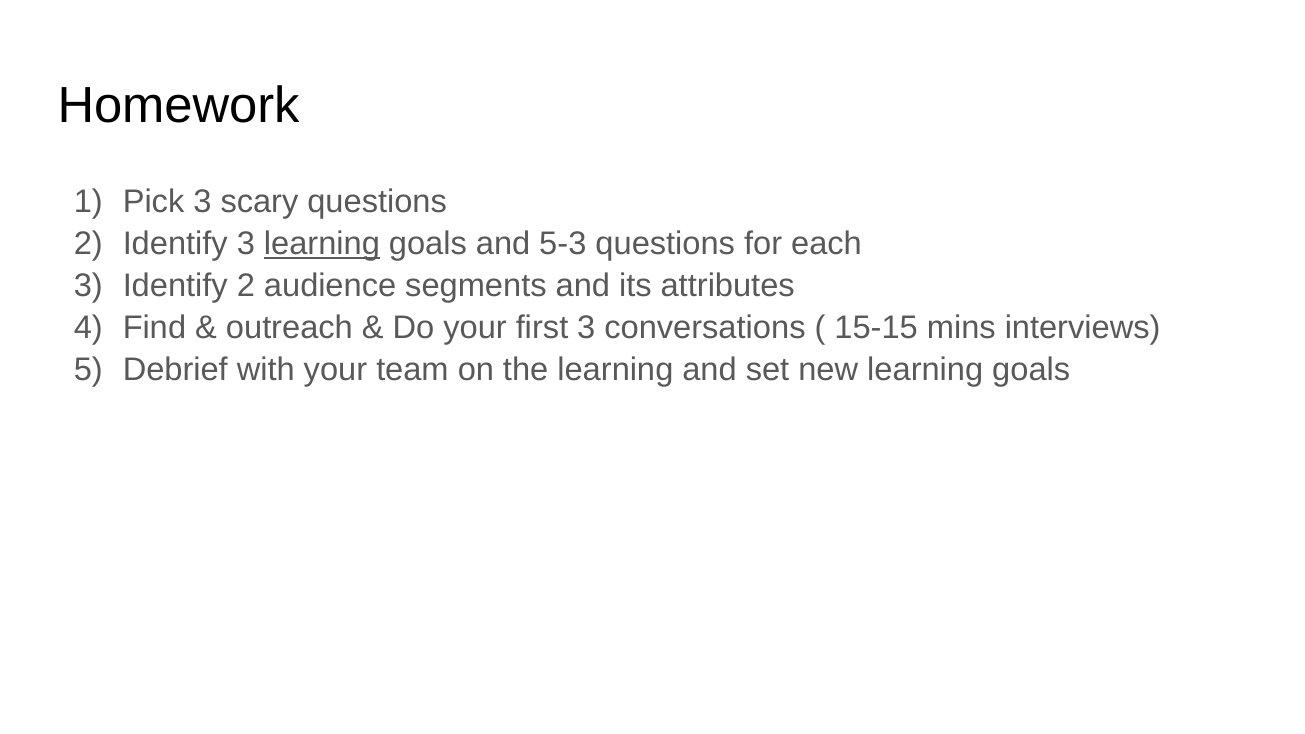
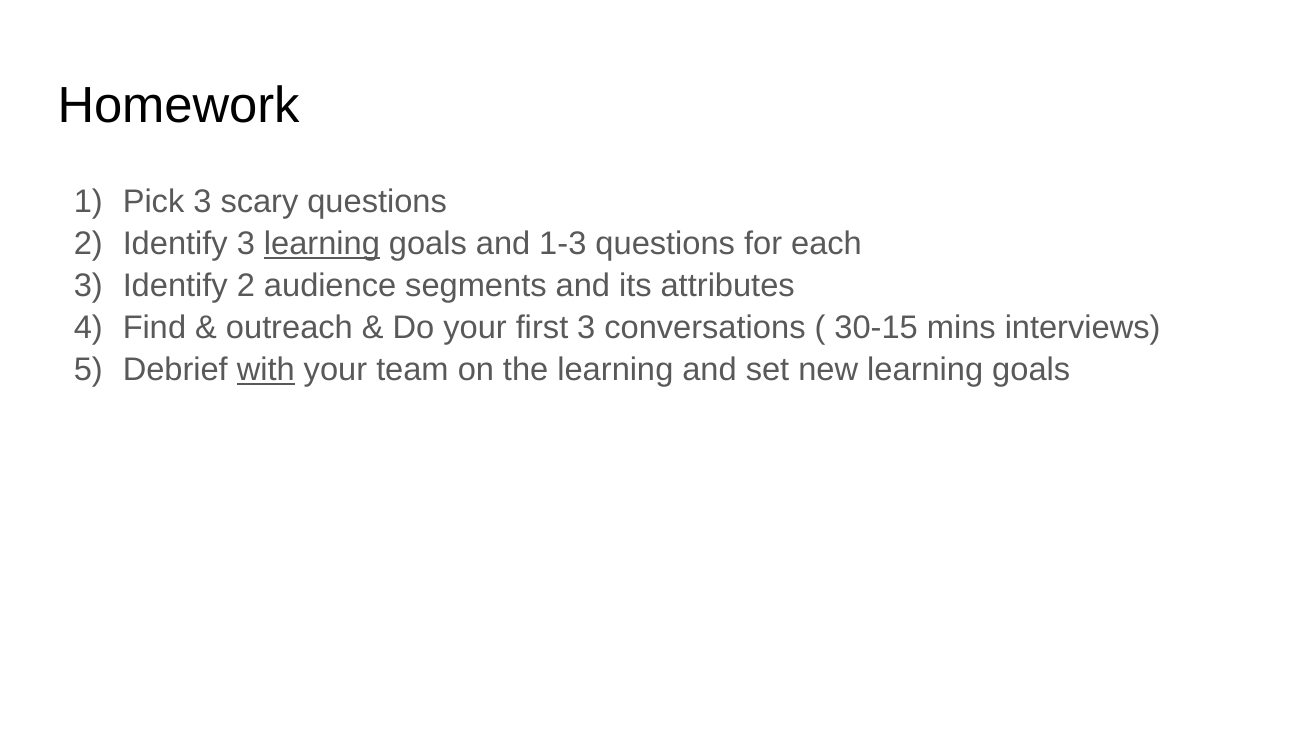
5-3: 5-3 -> 1-3 (563, 244)
15-15: 15-15 -> 30-15 (876, 328)
with underline: none -> present (266, 370)
